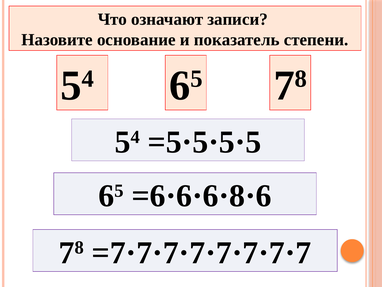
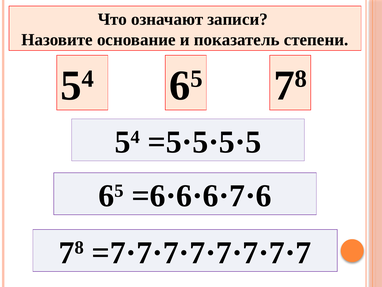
=6·6·6·8·6: =6·6·6·8·6 -> =6·6·6·7·6 (202, 196)
